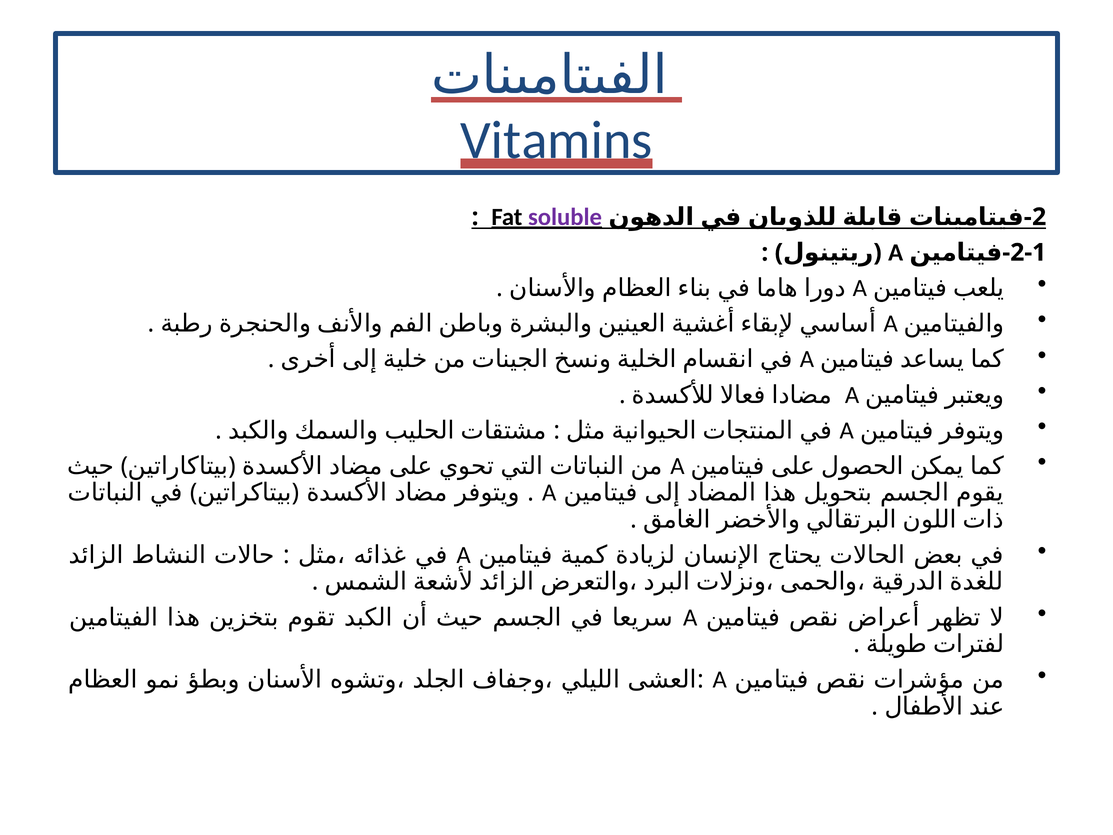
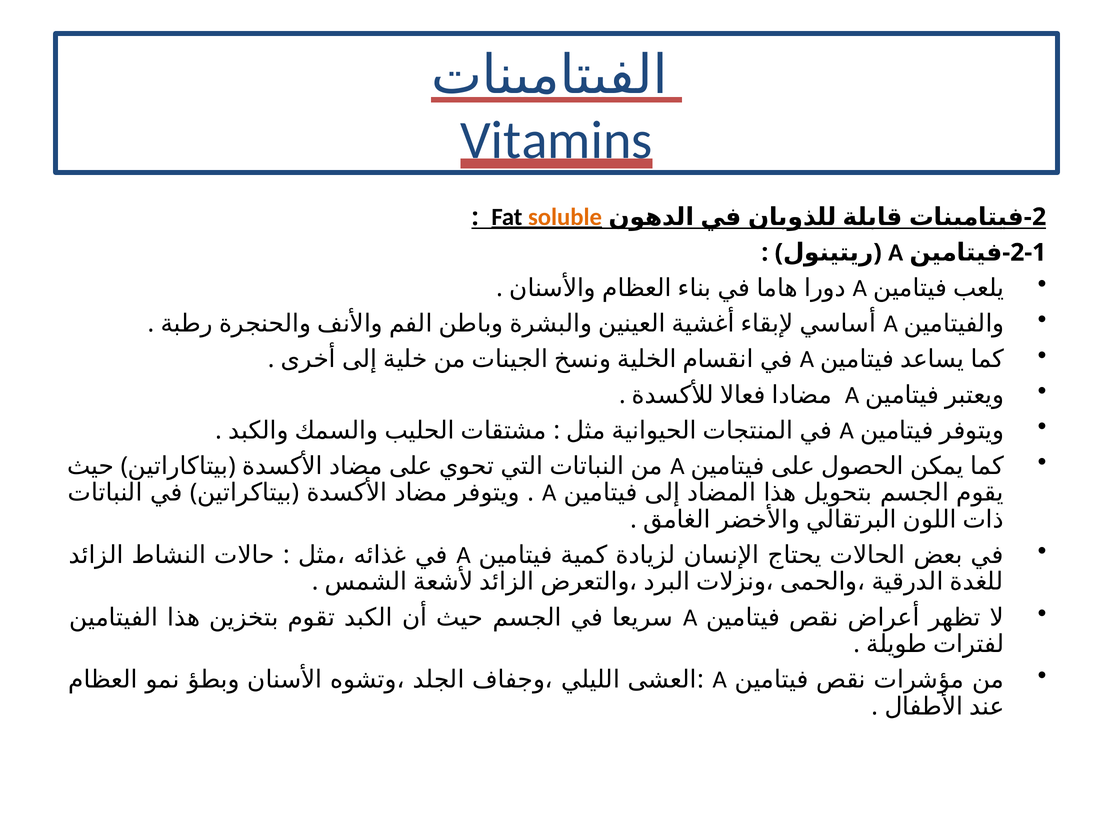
soluble colour: purple -> orange (565, 217)
